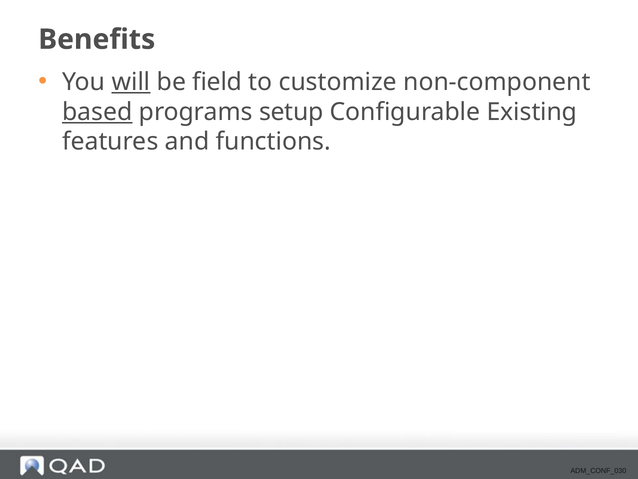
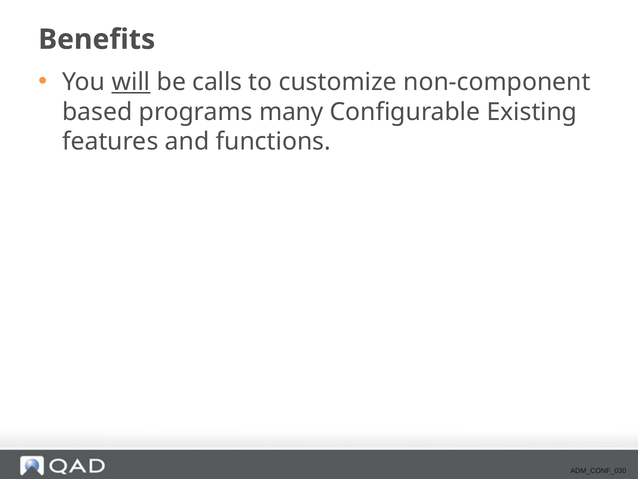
field: field -> calls (217, 82)
based underline: present -> none (97, 112)
setup: setup -> many (291, 112)
